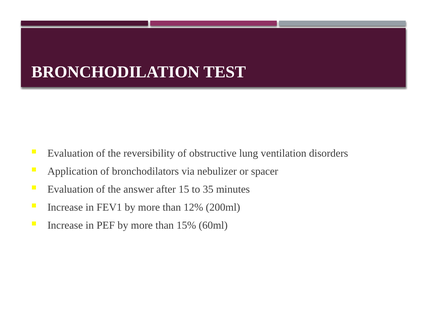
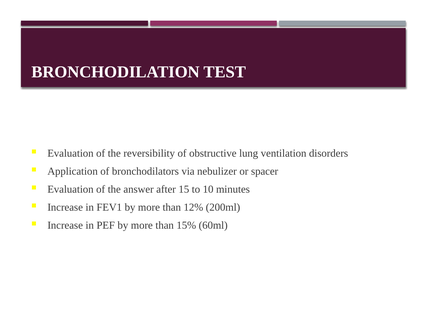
35: 35 -> 10 (208, 189)
